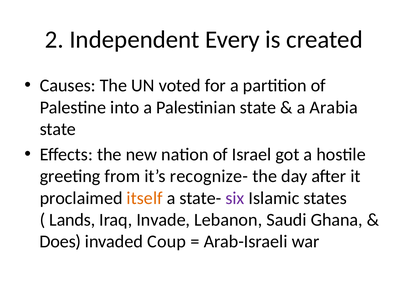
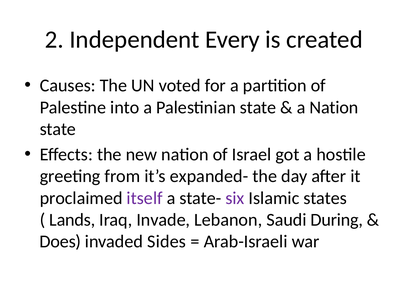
a Arabia: Arabia -> Nation (334, 107)
recognize-: recognize- -> expanded- (209, 176)
itself colour: orange -> purple (145, 198)
Ghana: Ghana -> During (337, 220)
Coup: Coup -> Sides (167, 242)
